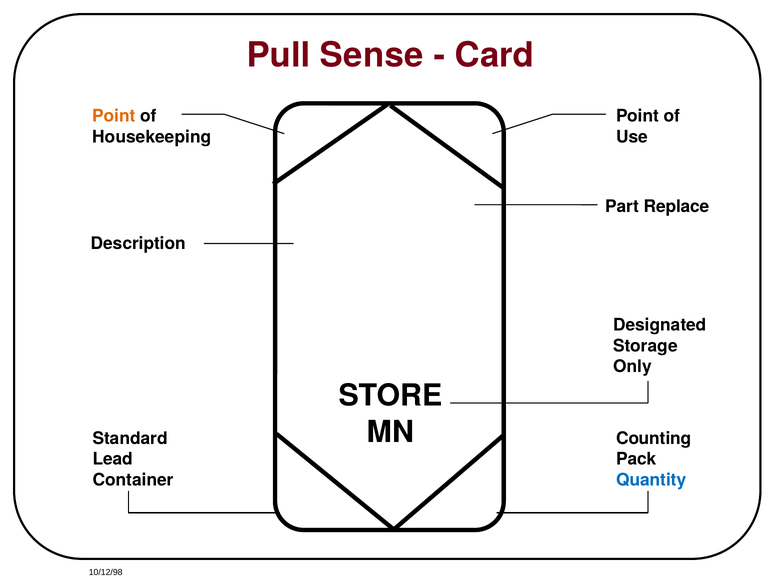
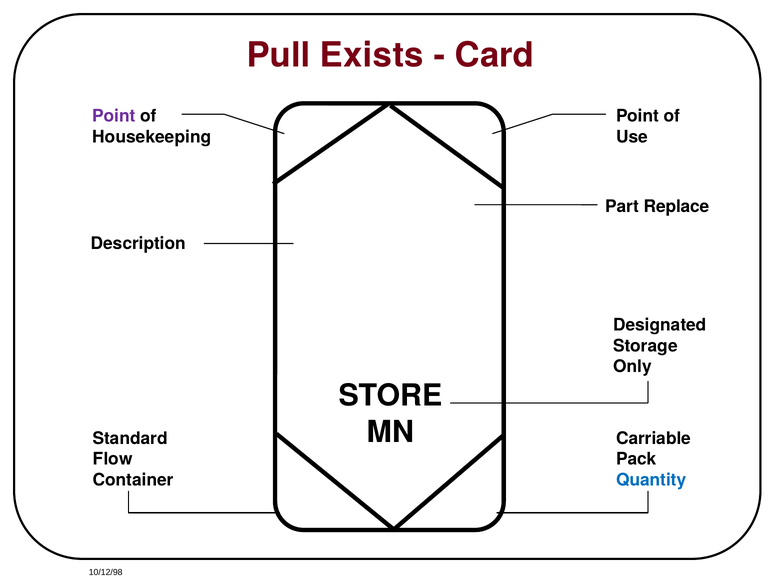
Sense: Sense -> Exists (372, 55)
Point colour: orange -> purple (114, 116)
Counting: Counting -> Carriable (654, 438)
Lead: Lead -> Flow (113, 459)
